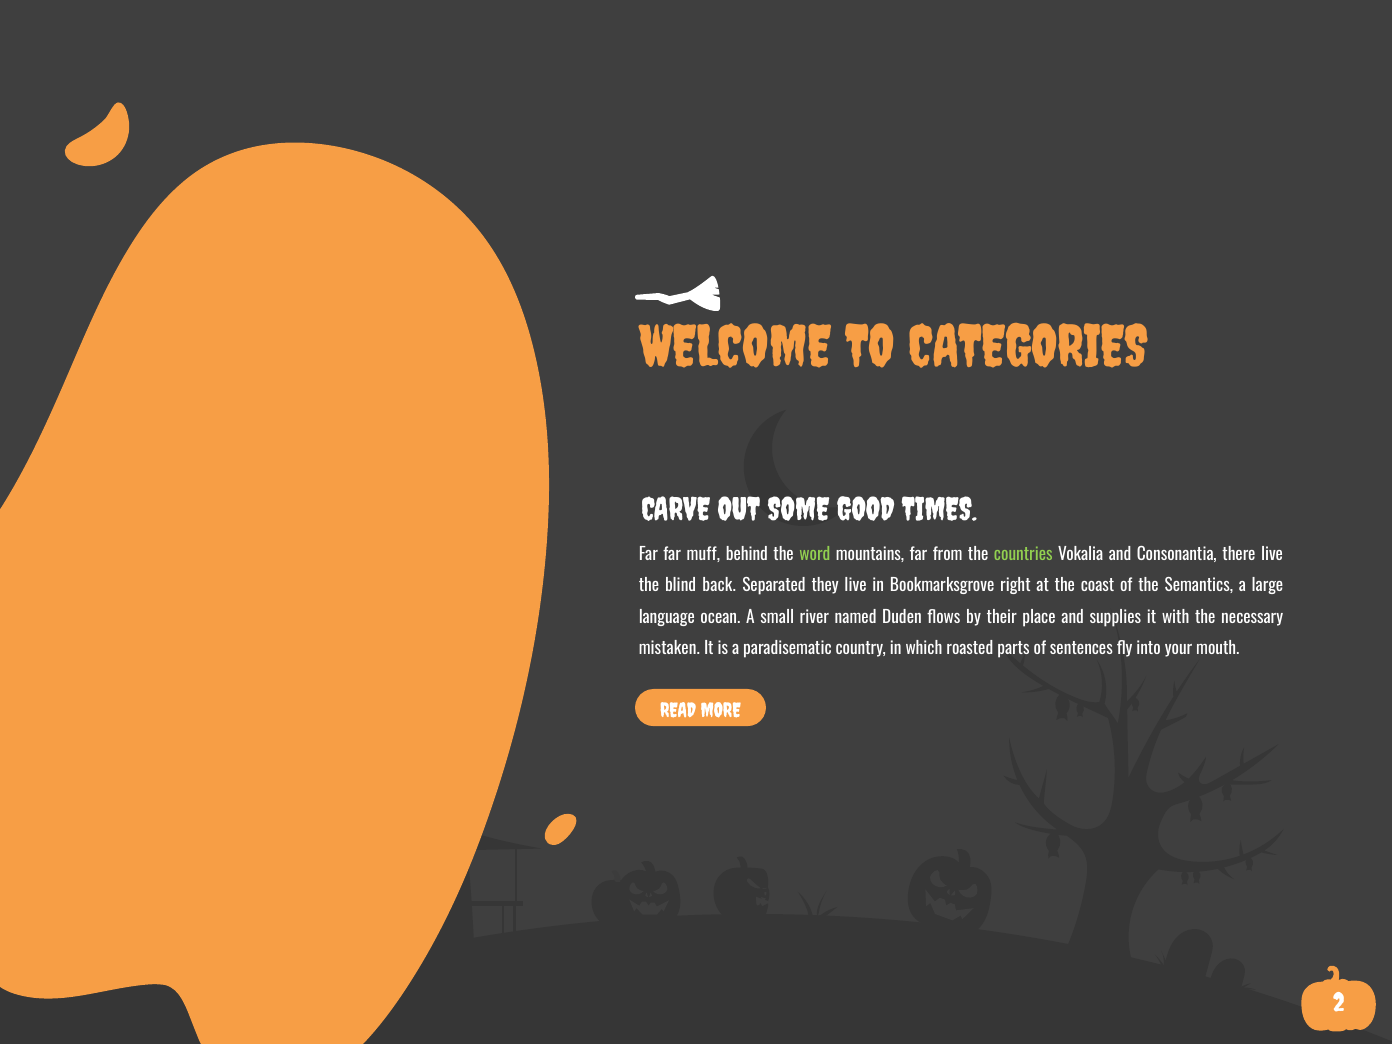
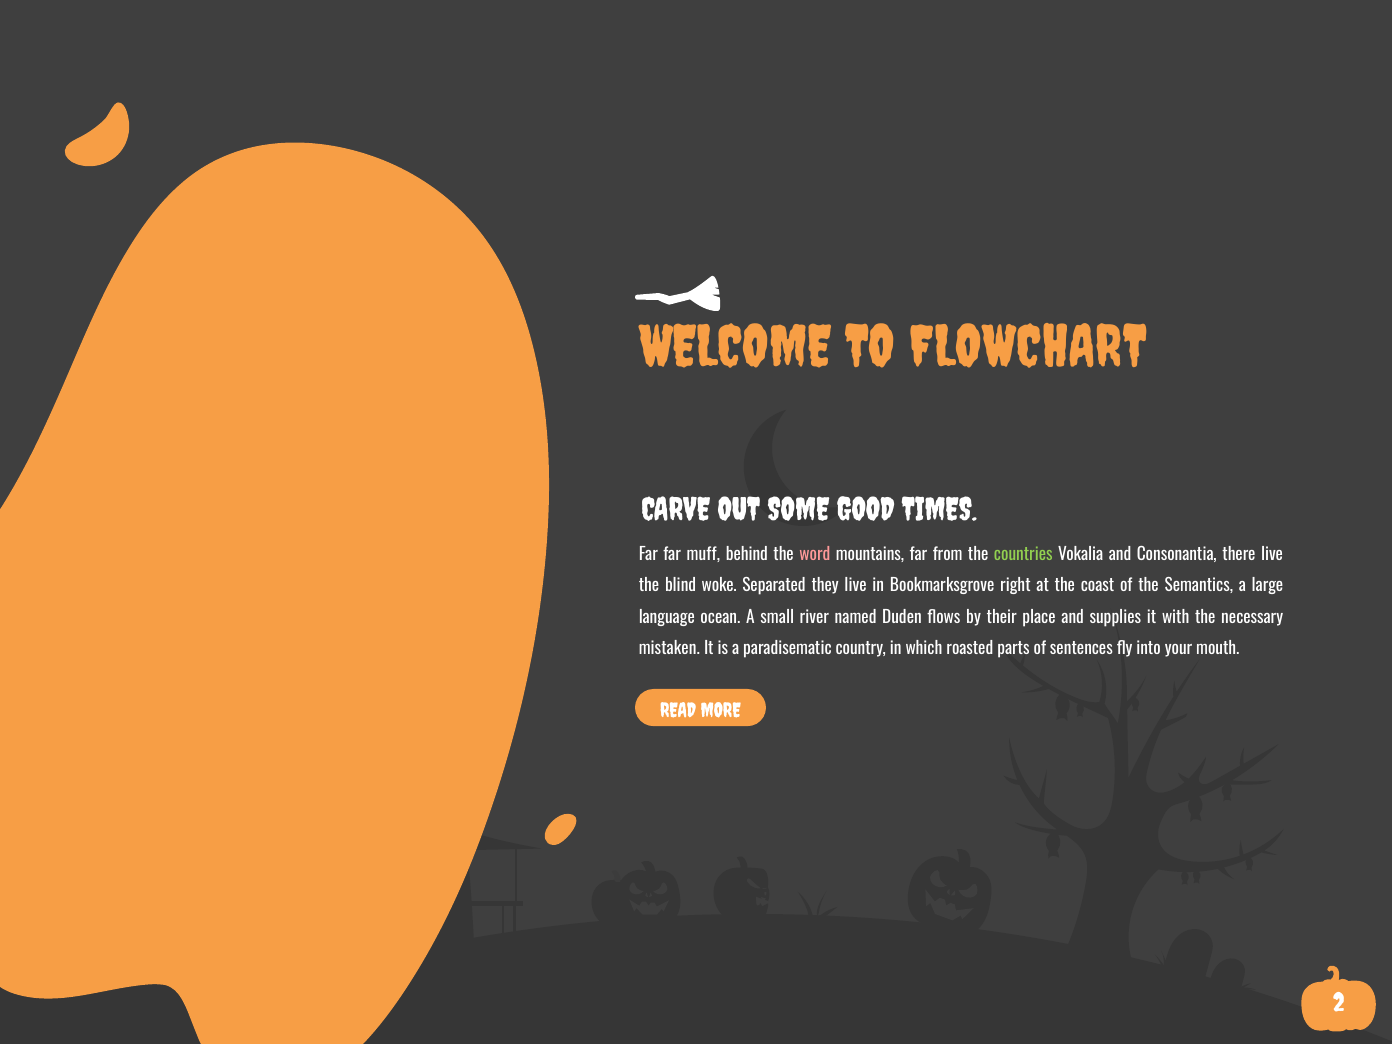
CATEGORIES: CATEGORIES -> FLOWCHART (1028, 347)
word colour: light green -> pink (815, 555)
back: back -> woke (719, 586)
